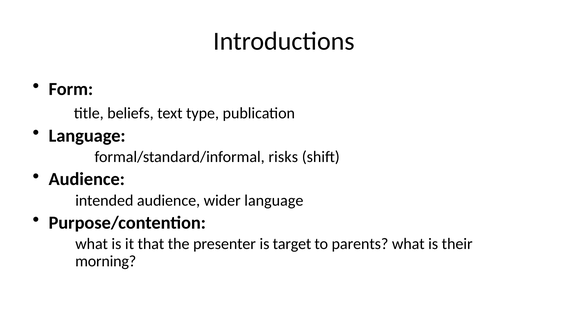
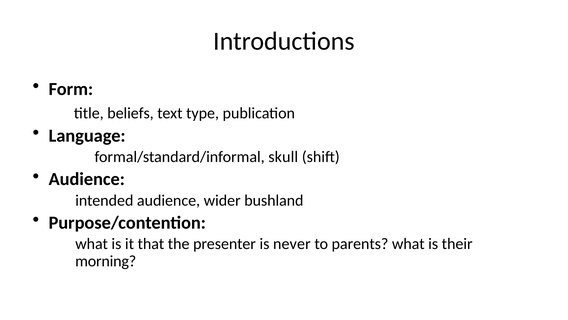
risks: risks -> skull (283, 157)
wider language: language -> bushland (274, 200)
target: target -> never (292, 244)
